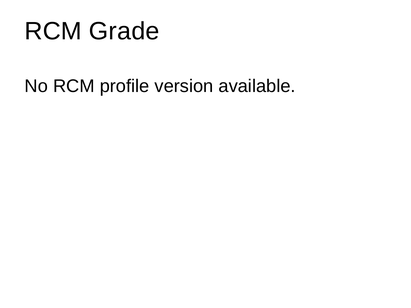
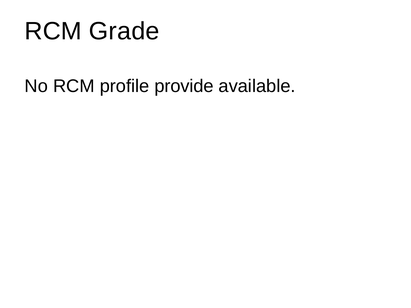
version: version -> provide (184, 86)
